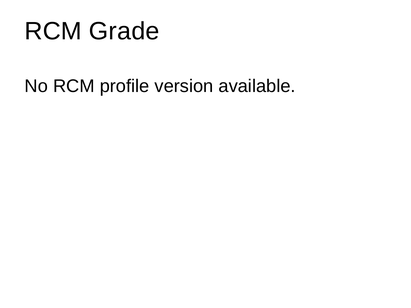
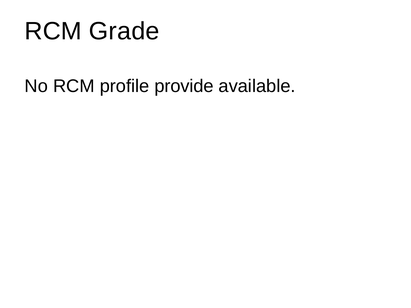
version: version -> provide (184, 86)
